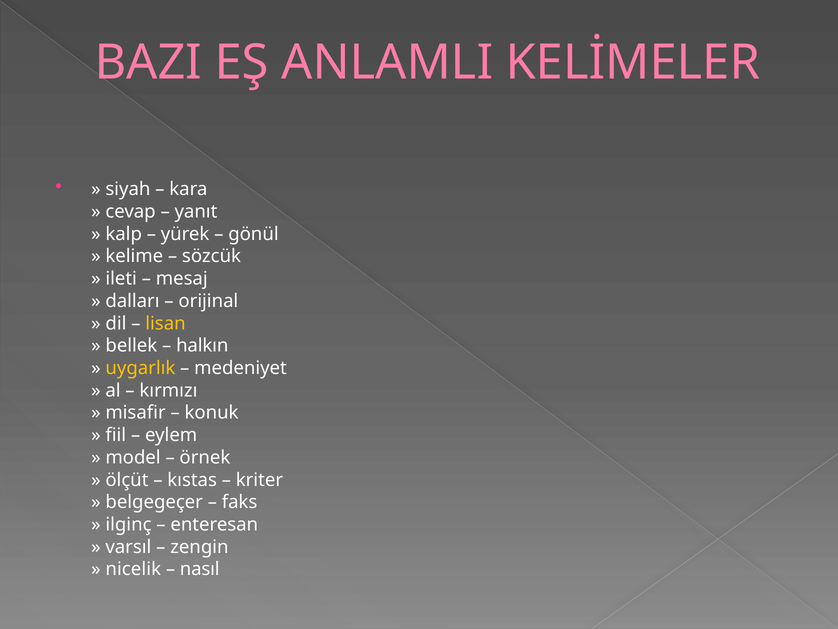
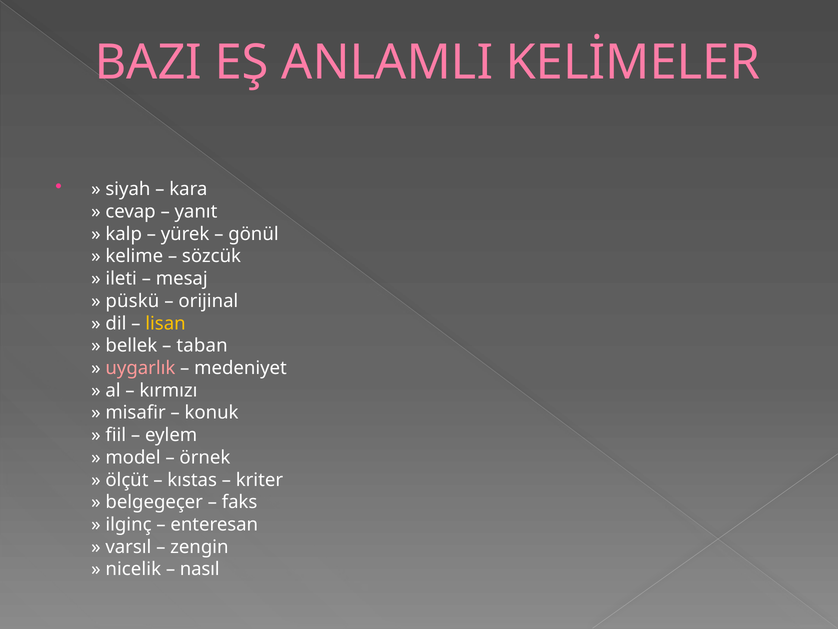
dalları: dalları -> püskü (132, 301)
halkın: halkın -> taban (202, 345)
uygarlık colour: yellow -> pink (140, 368)
